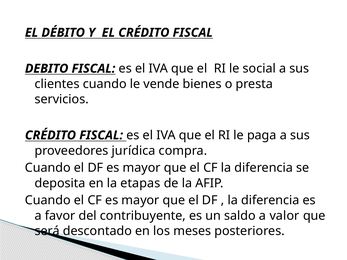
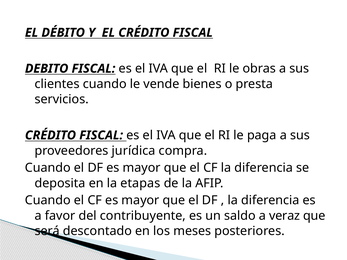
social: social -> obras (259, 69)
valor: valor -> veraz (285, 216)
